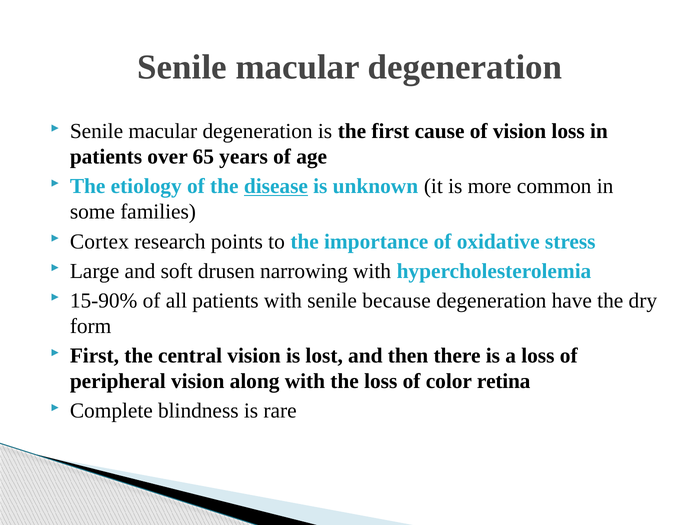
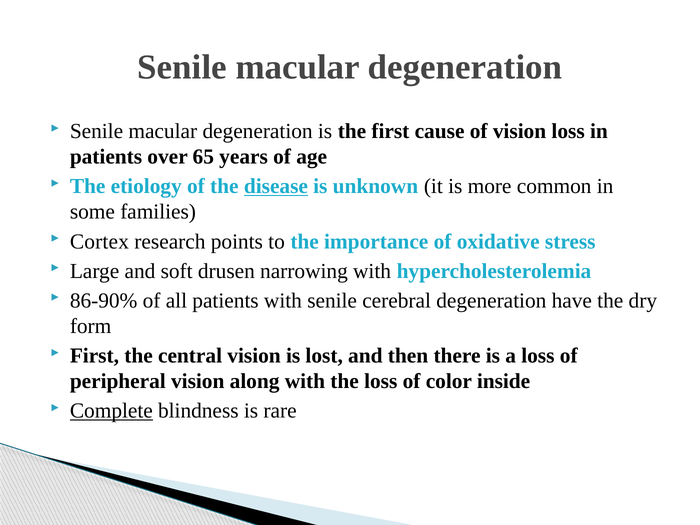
15-90%: 15-90% -> 86-90% (104, 300)
because: because -> cerebral (397, 300)
retina: retina -> inside (504, 381)
Complete underline: none -> present (111, 411)
